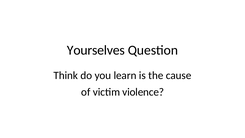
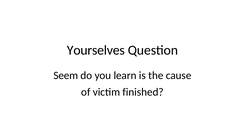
Think: Think -> Seem (66, 75)
violence: violence -> finished (143, 92)
